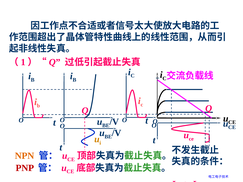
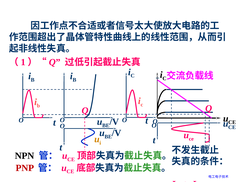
NPN colour: orange -> black (25, 156)
